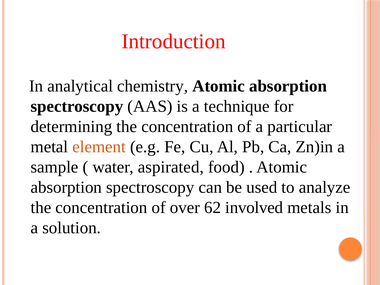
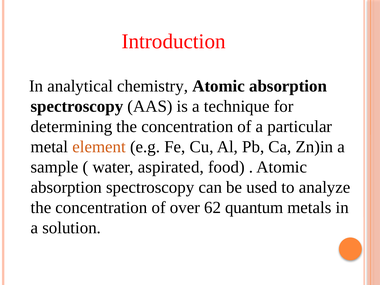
involved: involved -> quantum (254, 208)
